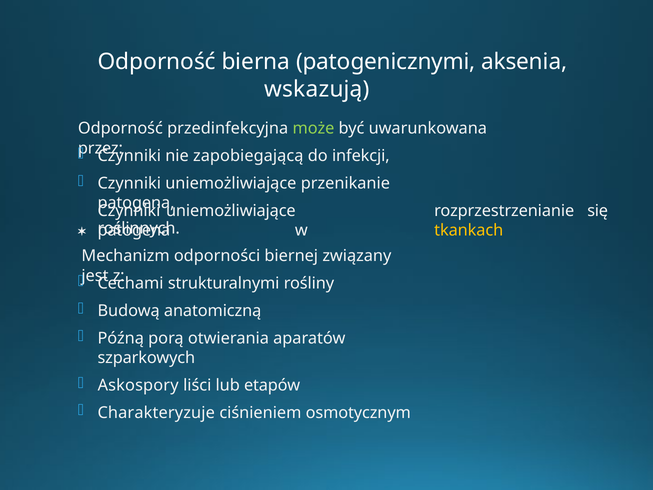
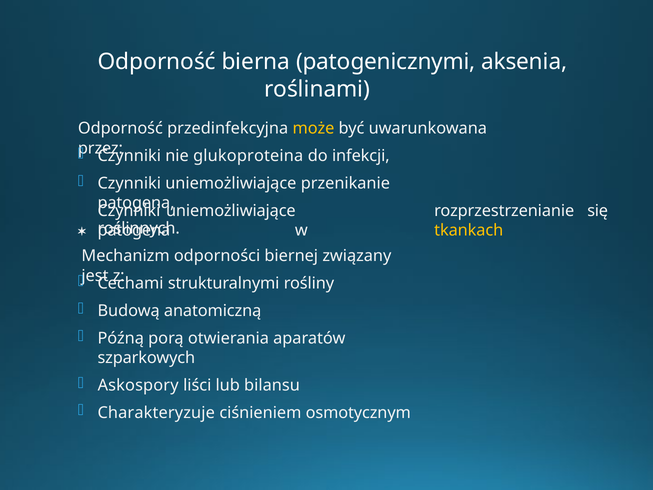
wskazują: wskazują -> roślinami (317, 89)
może colour: light green -> yellow (314, 129)
zapobiegającą: zapobiegającą -> glukoproteina (248, 156)
etapów: etapów -> bilansu (272, 385)
